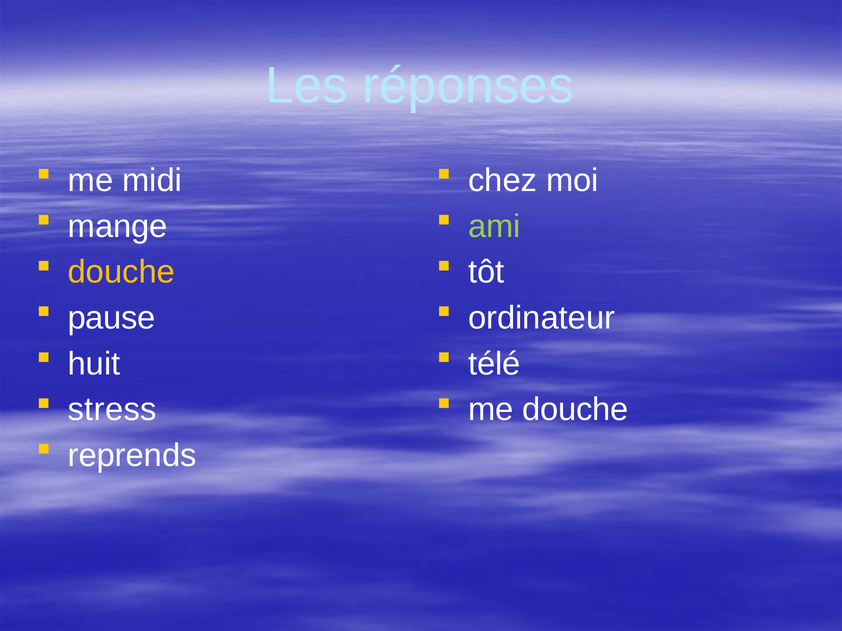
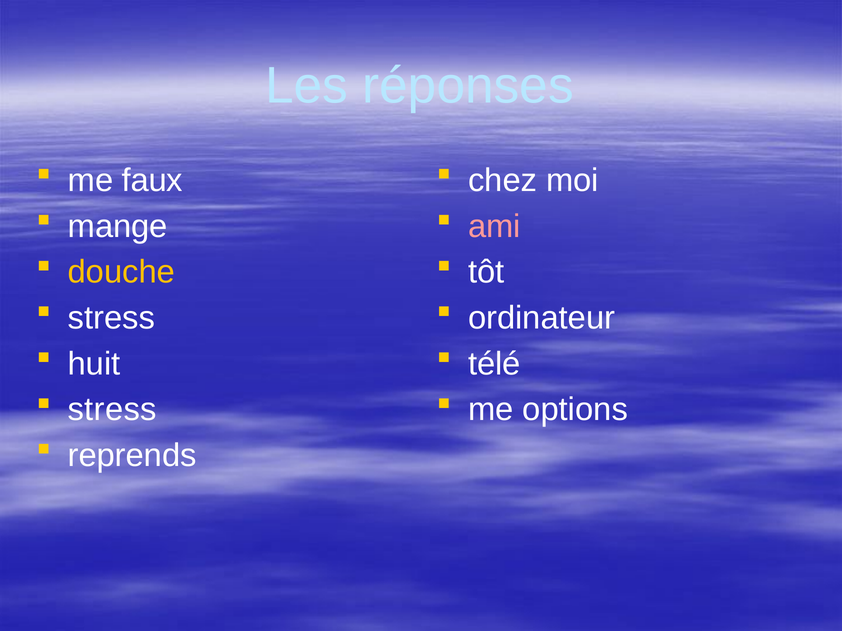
midi: midi -> faux (152, 181)
ami colour: light green -> pink (494, 226)
pause: pause -> stress (111, 318)
me douche: douche -> options (575, 410)
